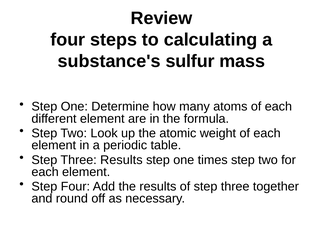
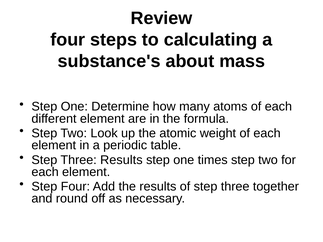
sulfur: sulfur -> about (190, 61)
